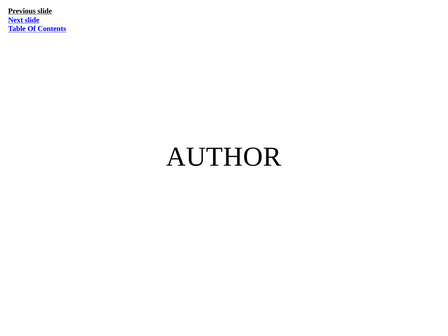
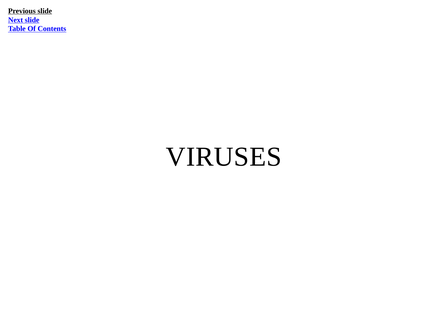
AUTHOR: AUTHOR -> VIRUSES (224, 157)
